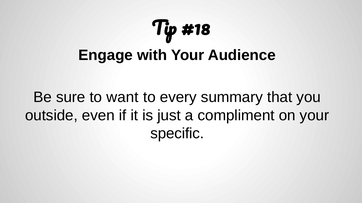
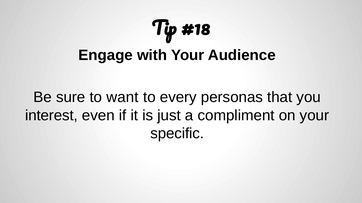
summary: summary -> personas (232, 98)
outside: outside -> interest (51, 116)
